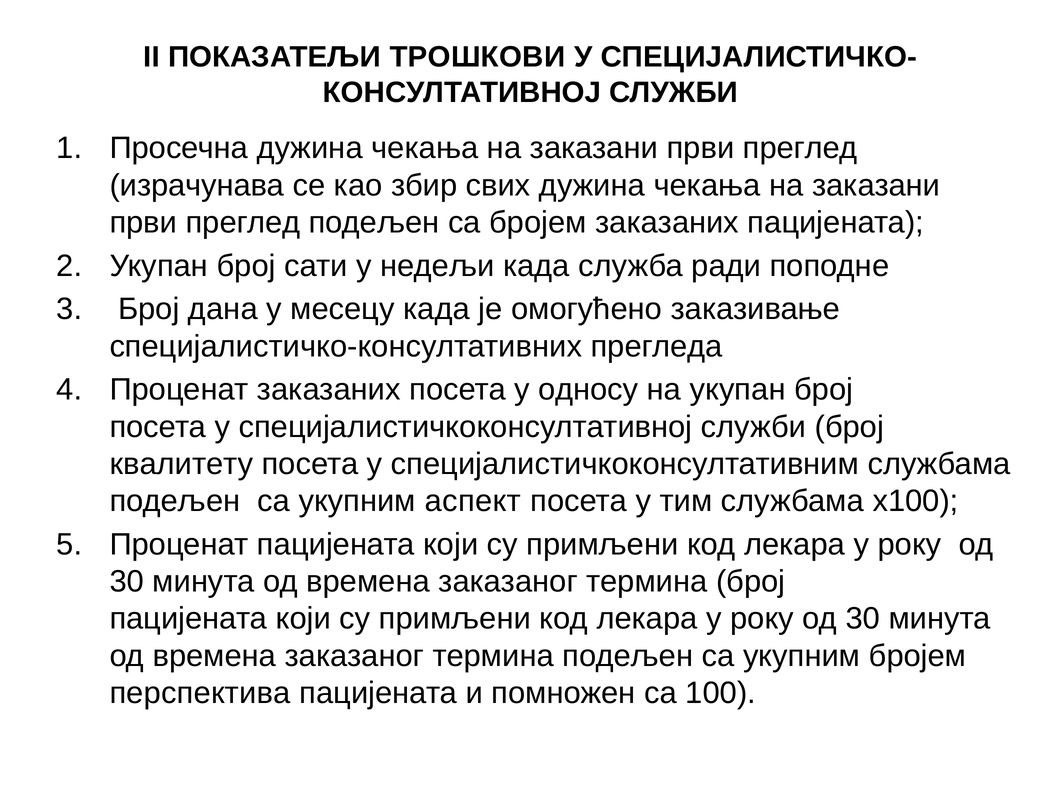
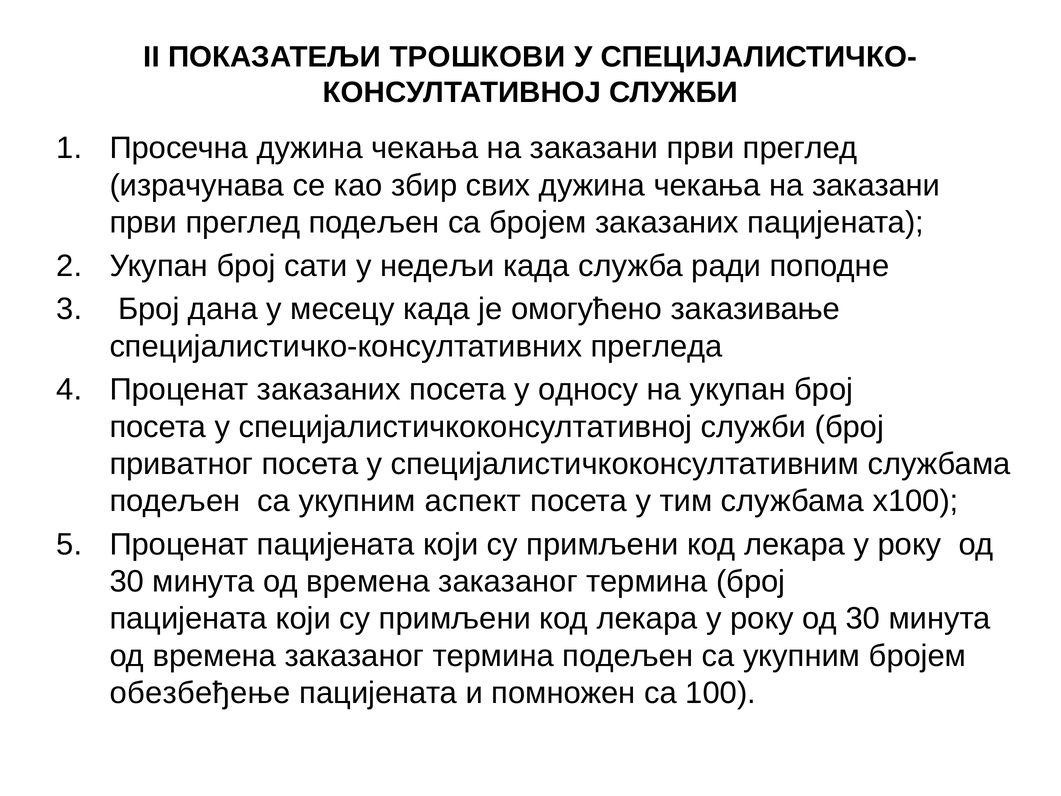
квалитету: квалитету -> приватног (181, 464)
перспектива: перспектива -> обезбеђење (200, 693)
